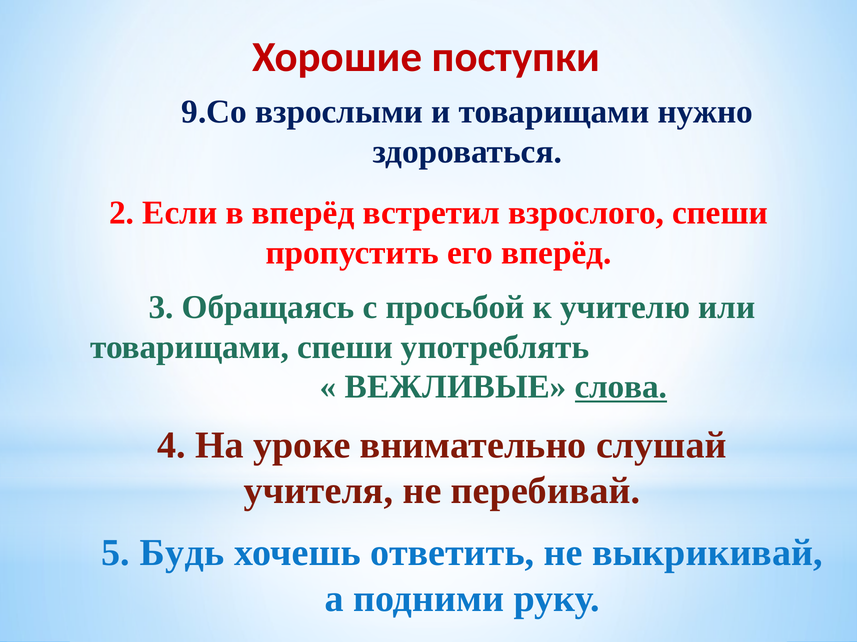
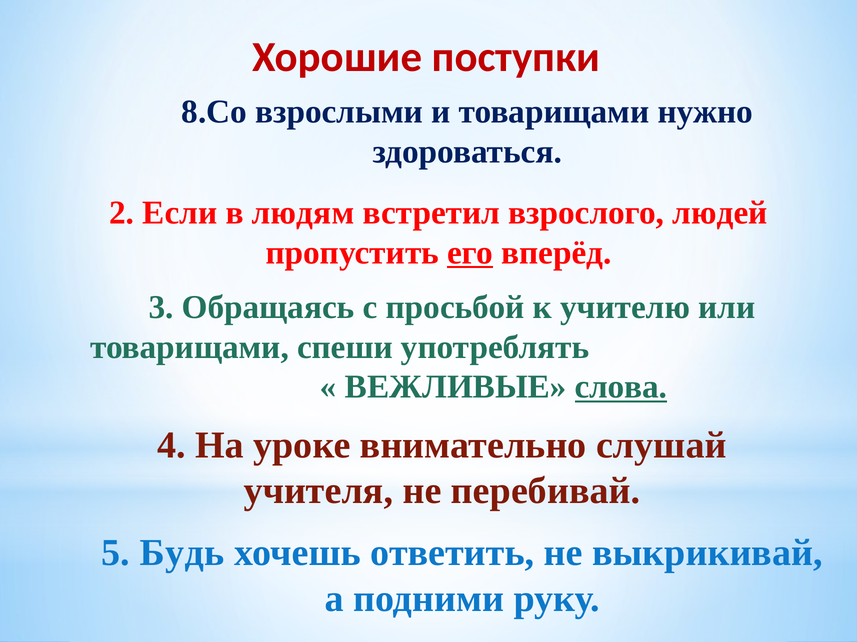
9.Со: 9.Со -> 8.Со (214, 112)
в вперёд: вперёд -> людям (303, 213)
взрослого спеши: спеши -> людей (720, 213)
его underline: none -> present (470, 253)
